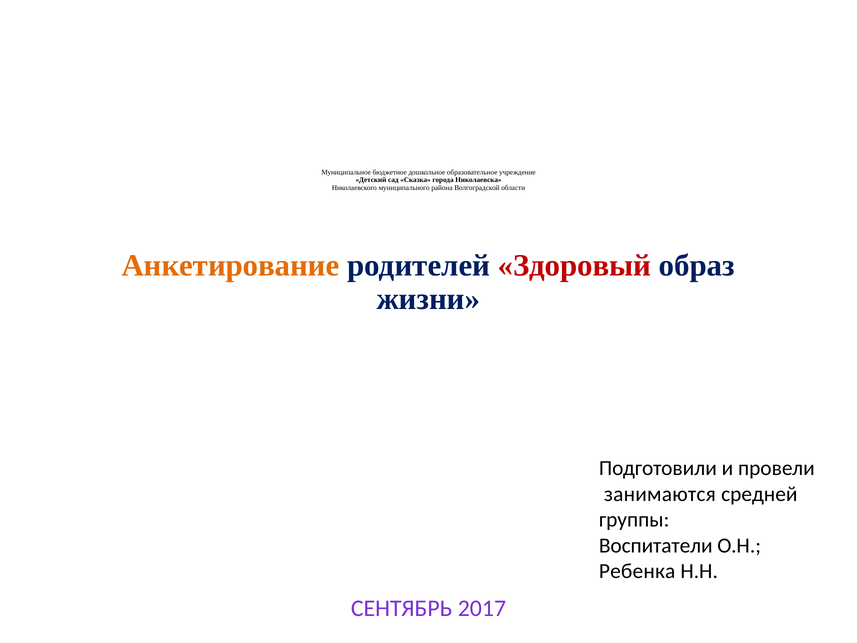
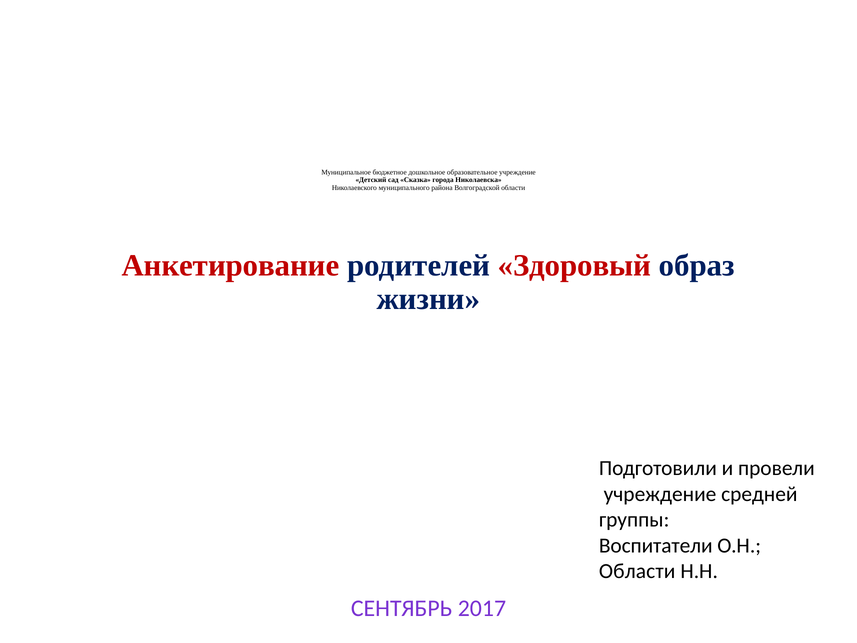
Анкетирование colour: orange -> red (231, 265)
занимаются: занимаются -> учреждение (660, 494)
Ребенка: Ребенка -> Области (637, 571)
